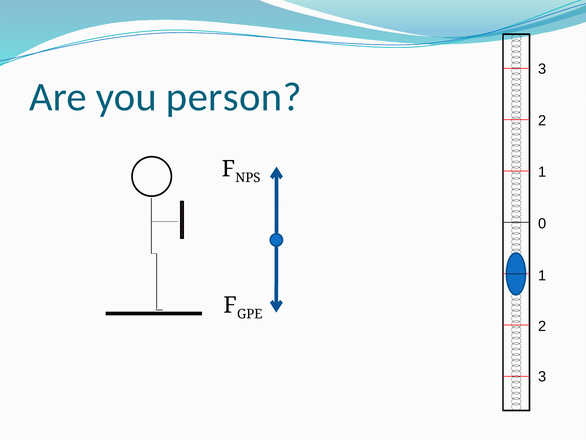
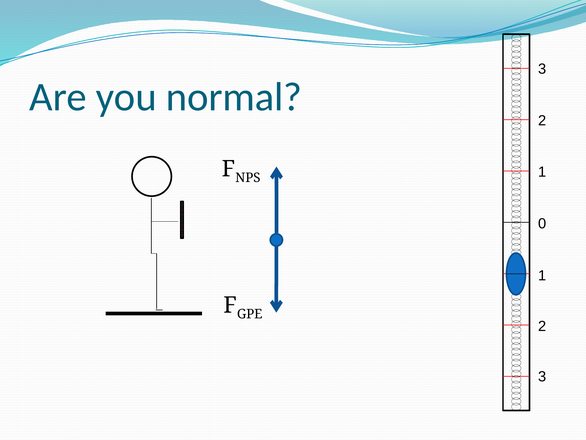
person: person -> normal (234, 97)
